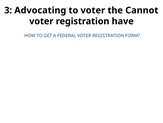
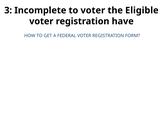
Advocating: Advocating -> Incomplete (40, 10)
Cannot: Cannot -> Eligible (142, 10)
